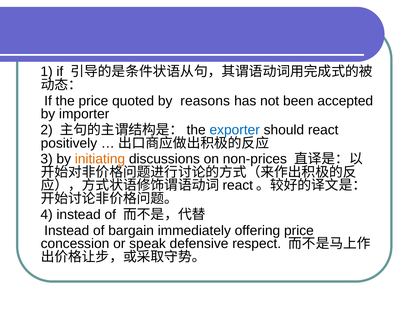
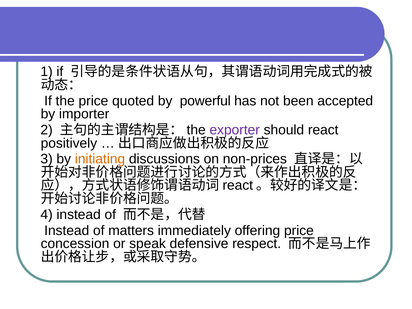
reasons: reasons -> powerful (205, 101)
exporter colour: blue -> purple (235, 130)
bargain: bargain -> matters (131, 231)
